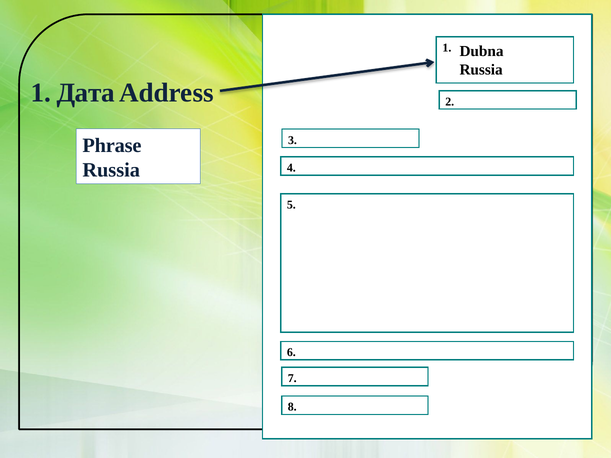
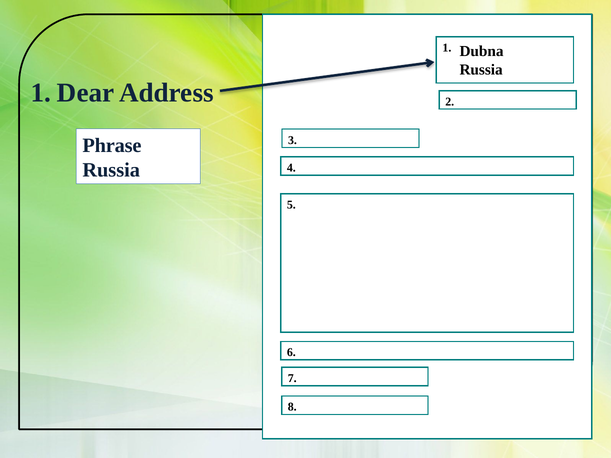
Дата: Дата -> Dear (86, 93)
